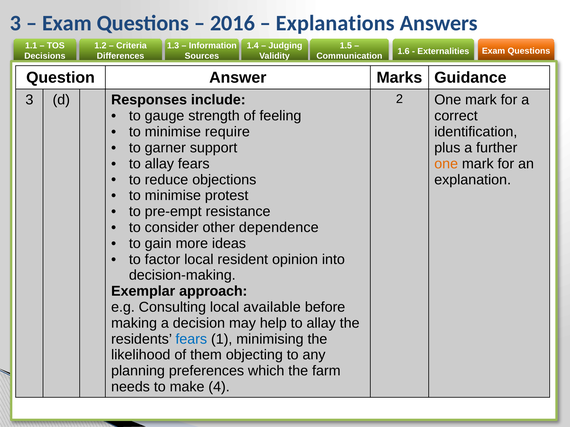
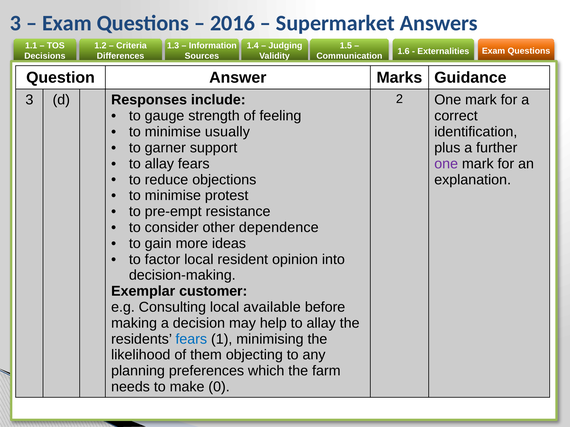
Explanations: Explanations -> Supermarket (335, 23)
require: require -> usually (227, 132)
one colour: orange -> purple (446, 164)
approach: approach -> customer (213, 292)
4: 4 -> 0 (219, 387)
